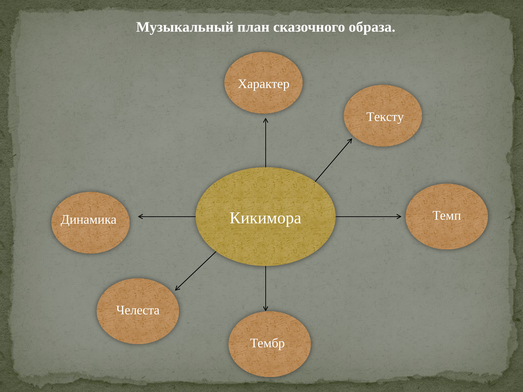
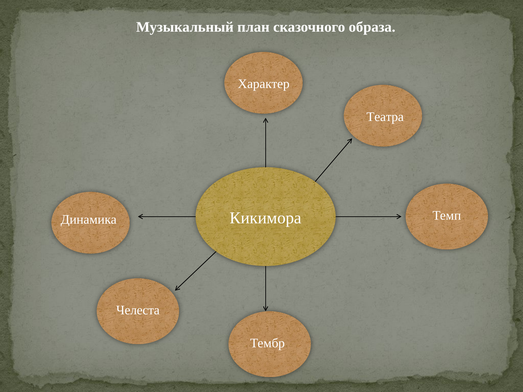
Тексту: Тексту -> Театра (385, 117)
